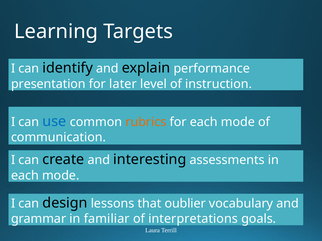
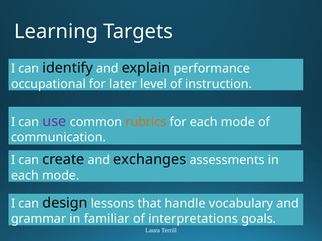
presentation: presentation -> occupational (48, 84)
use colour: blue -> purple (54, 122)
interesting: interesting -> exchanges (150, 160)
oublier: oublier -> handle (185, 204)
